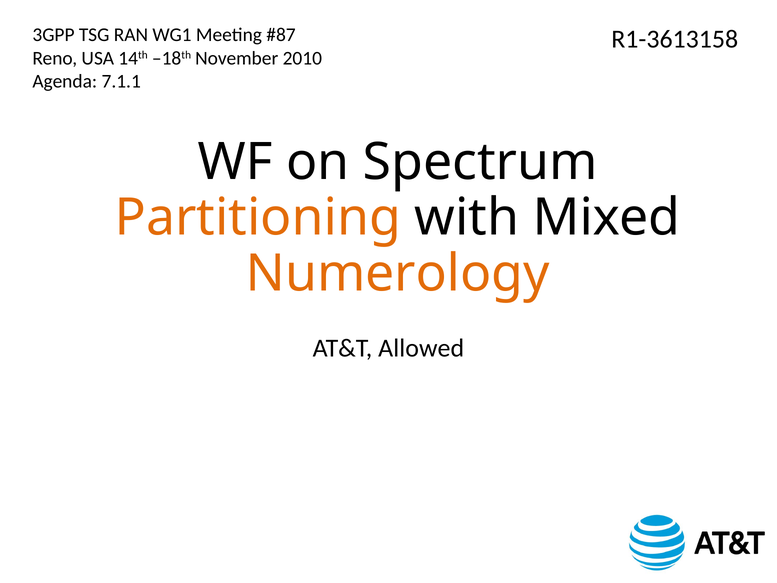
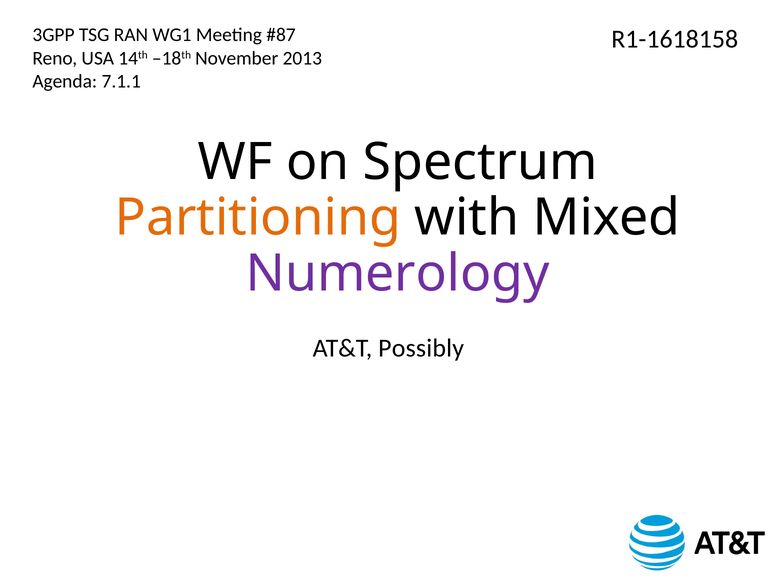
R1-3613158: R1-3613158 -> R1-1618158 (675, 39)
2010: 2010 -> 2013 (302, 58)
Numerology colour: orange -> purple (398, 274)
Allowed: Allowed -> Possibly (421, 348)
